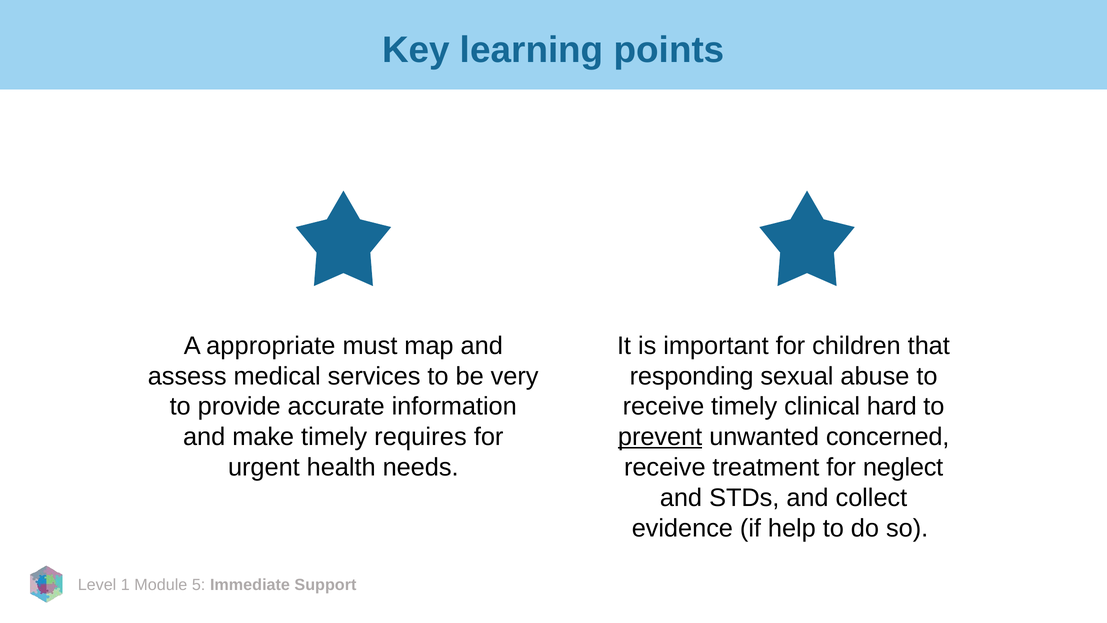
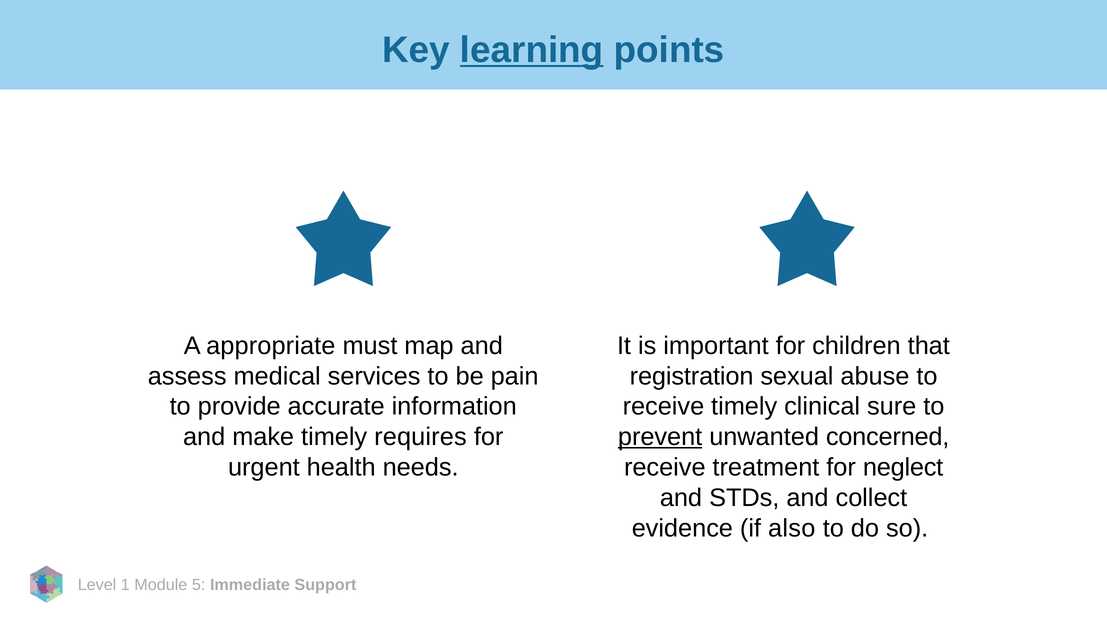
learning underline: none -> present (532, 50)
very: very -> pain (515, 376)
responding: responding -> registration (692, 376)
hard: hard -> sure (892, 406)
help: help -> also (792, 528)
